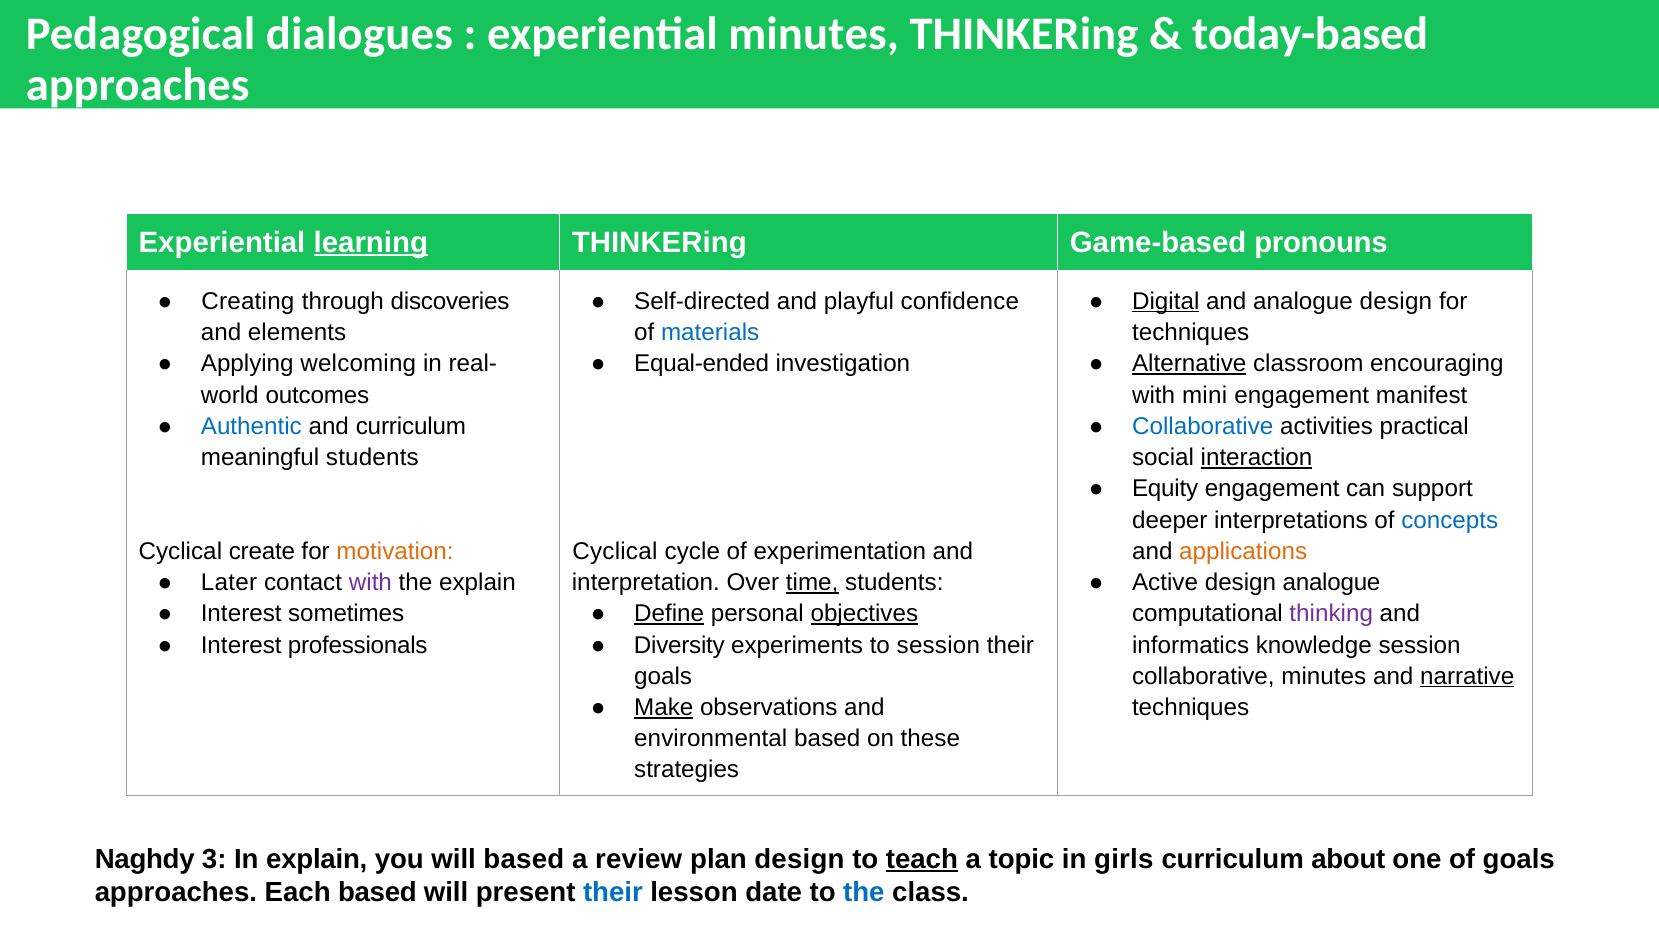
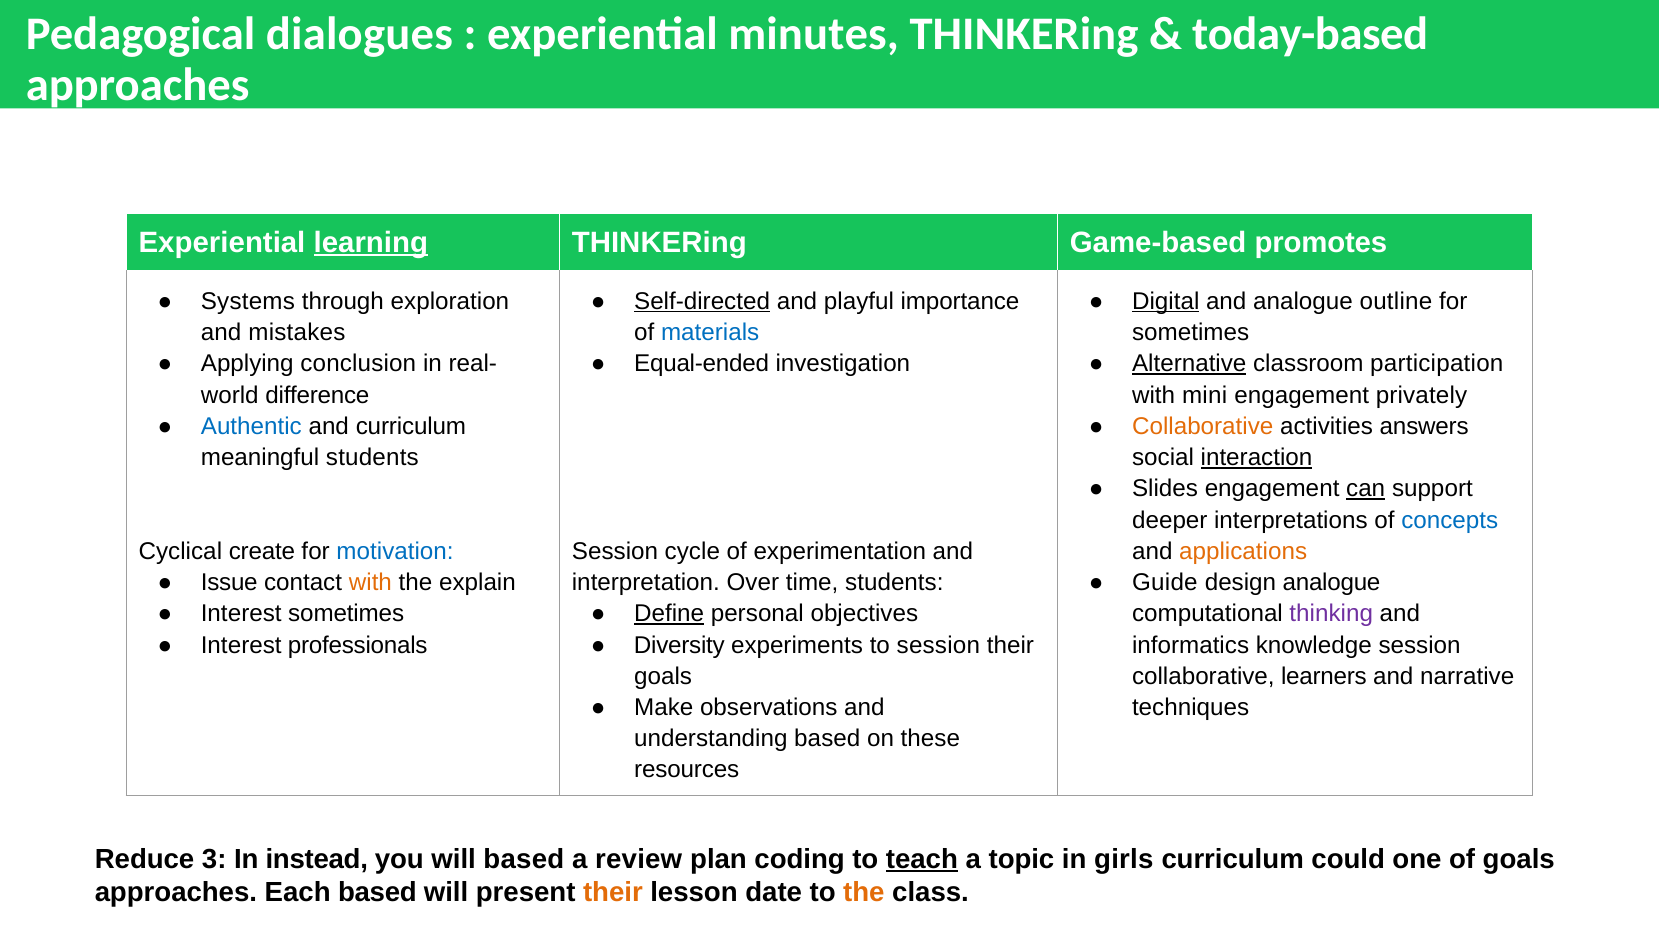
pronouns: pronouns -> promotes (1321, 243)
Creating: Creating -> Systems (248, 301)
discoveries: discoveries -> exploration (450, 301)
Self-directed underline: none -> present (702, 301)
confidence: confidence -> importance (960, 301)
analogue design: design -> outline (1396, 301)
elements: elements -> mistakes (297, 333)
techniques: techniques -> sometimes (1191, 333)
welcoming: welcoming -> conclusion (358, 364)
encouraging: encouraging -> participation (1437, 364)
outcomes: outcomes -> difference (317, 395)
manifest: manifest -> privately (1422, 395)
Collaborative colour: blue -> orange (1203, 426)
practical: practical -> answers (1424, 426)
Equity: Equity -> Slides (1165, 489)
can underline: none -> present (1366, 489)
motivation colour: orange -> blue (395, 551)
Cyclical: Cyclical -> Session (615, 551)
Later: Later -> Issue (229, 583)
with colour: purple -> orange (370, 583)
time underline: present -> none (812, 583)
Active: Active -> Guide (1165, 583)
objectives underline: present -> none (864, 614)
collaborative minutes: minutes -> learners (1324, 676)
narrative underline: present -> none (1467, 676)
Make underline: present -> none (664, 708)
environmental: environmental -> understanding (711, 739)
strategies: strategies -> resources (687, 770)
Naghdy: Naghdy -> Reduce (145, 859)
In explain: explain -> instead (317, 859)
plan design: design -> coding (800, 859)
about: about -> could (1348, 859)
their colour: blue -> orange (613, 893)
the colour: blue -> orange (864, 893)
